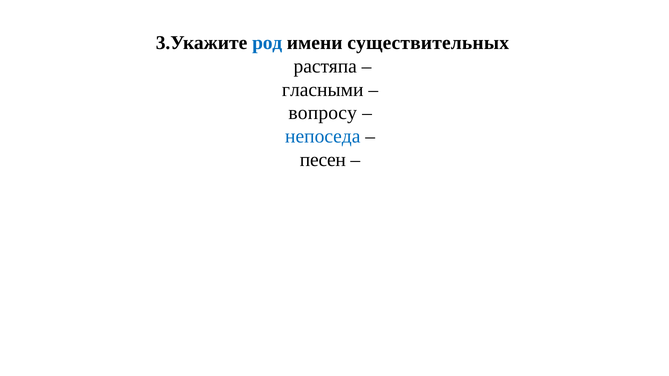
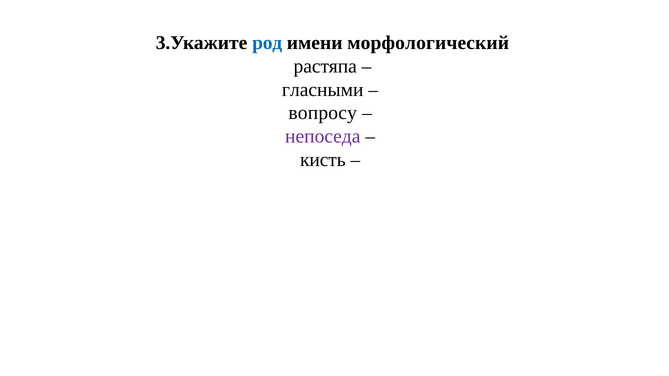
существительных: существительных -> морфологический (428, 43)
непоседа colour: blue -> purple (323, 137)
песен: песен -> кисть (323, 160)
